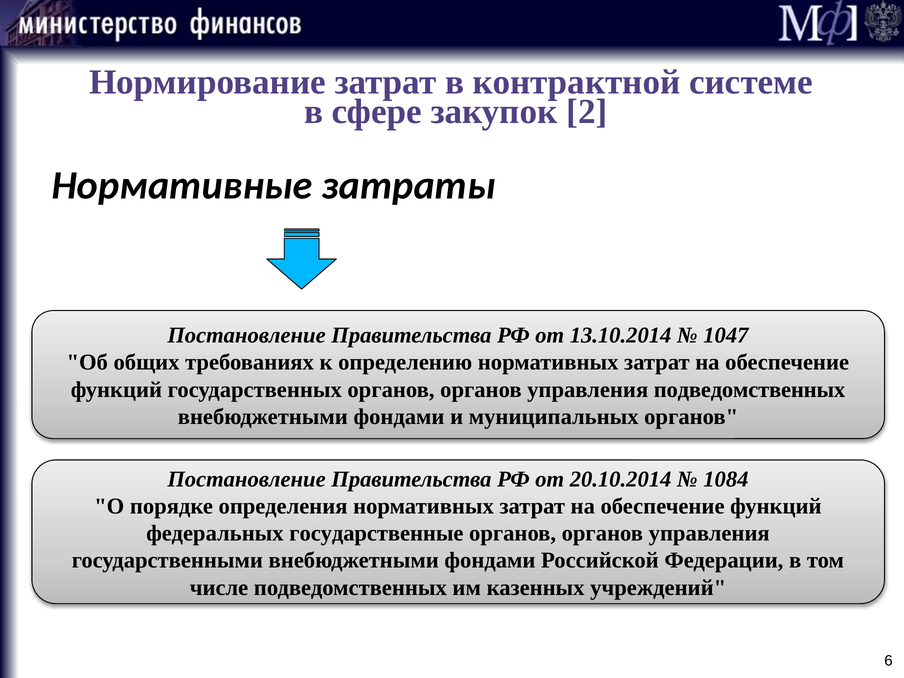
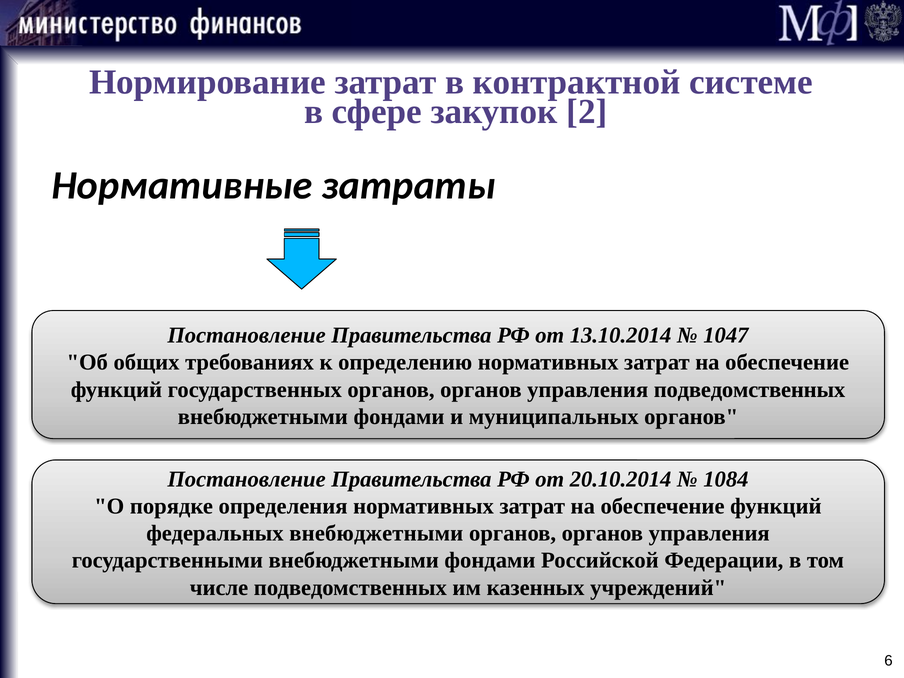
федеральных государственные: государственные -> внебюджетными (376, 533)
